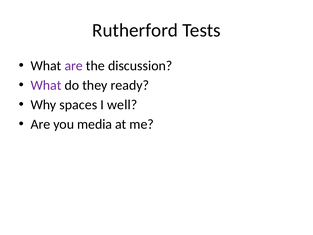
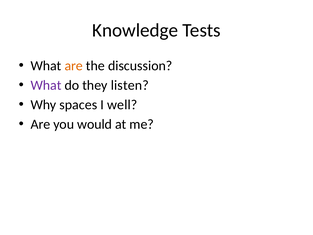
Rutherford: Rutherford -> Knowledge (135, 30)
are colour: purple -> orange (74, 66)
ready: ready -> listen (130, 85)
media: media -> would (95, 124)
